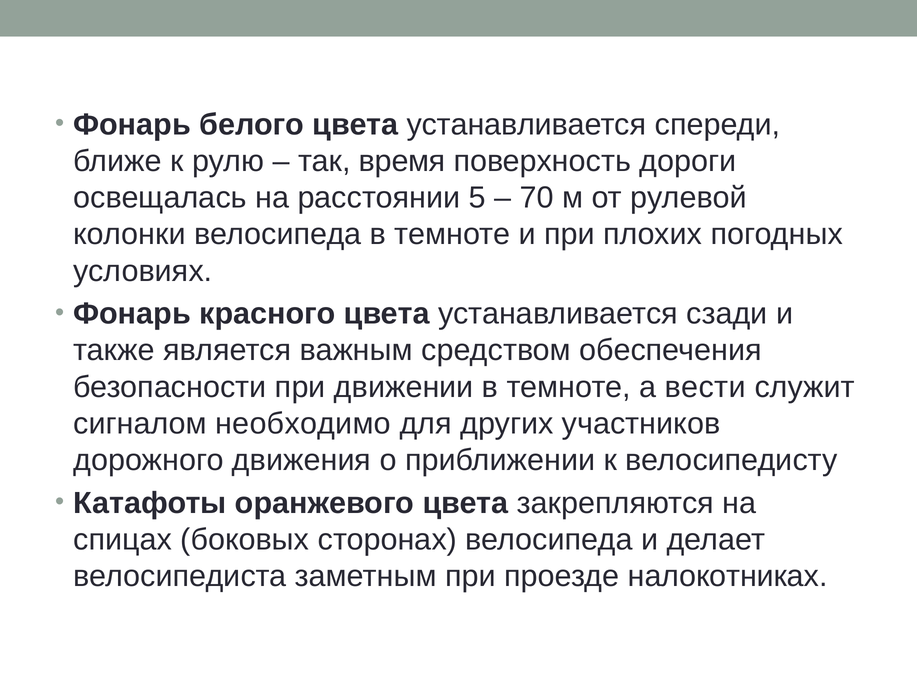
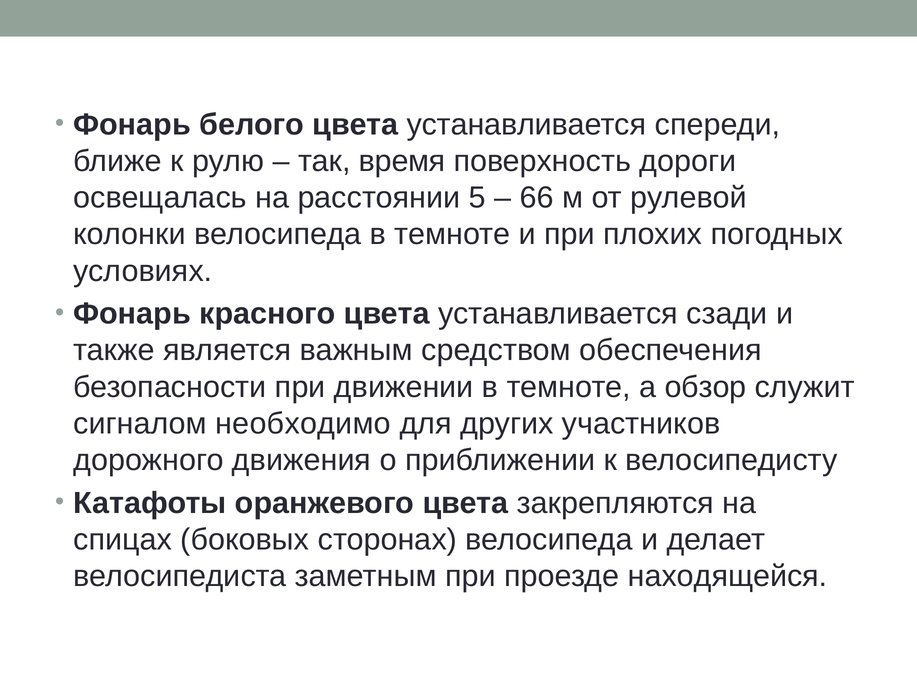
70: 70 -> 66 (537, 198)
вести: вести -> обзор (706, 387)
налокотниках: налокотниках -> находящейся (728, 577)
